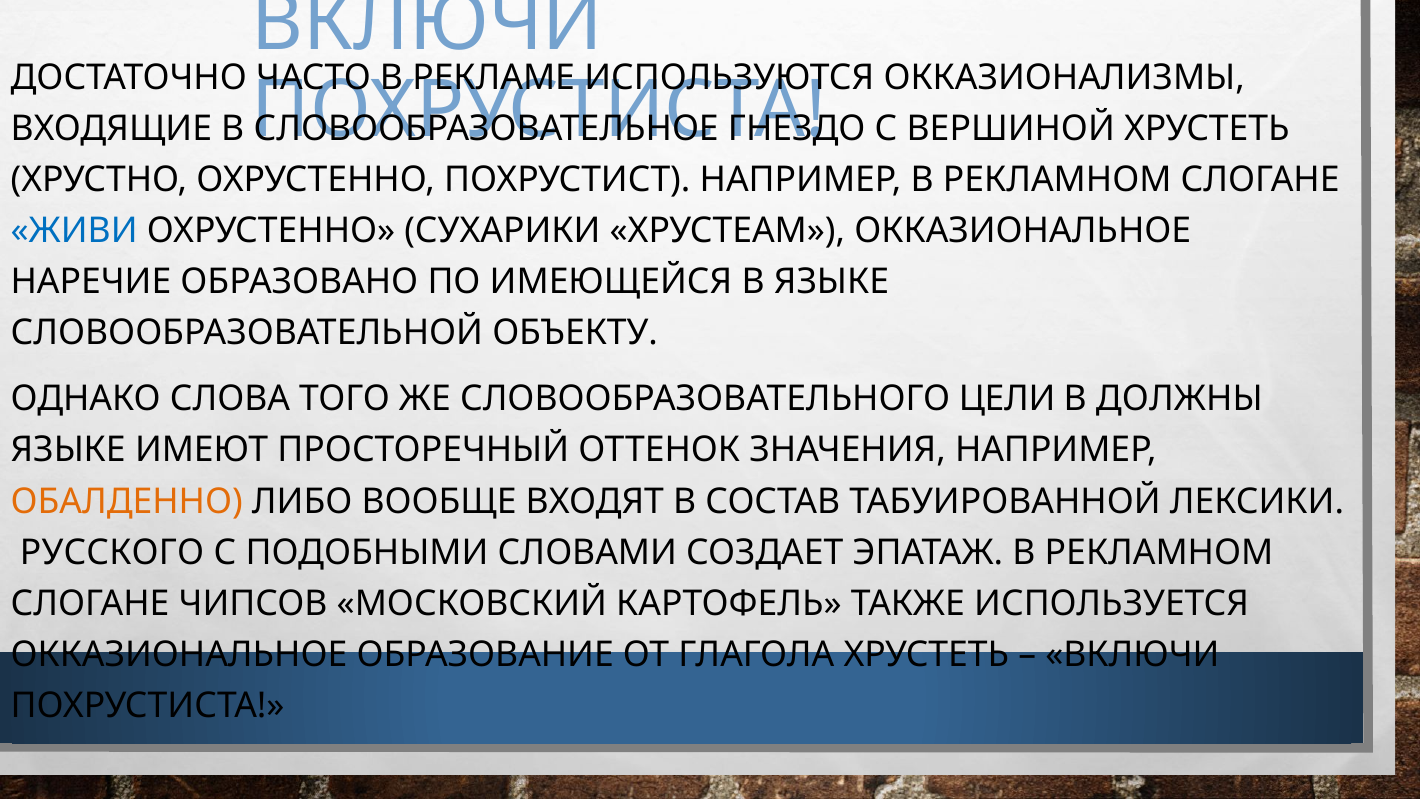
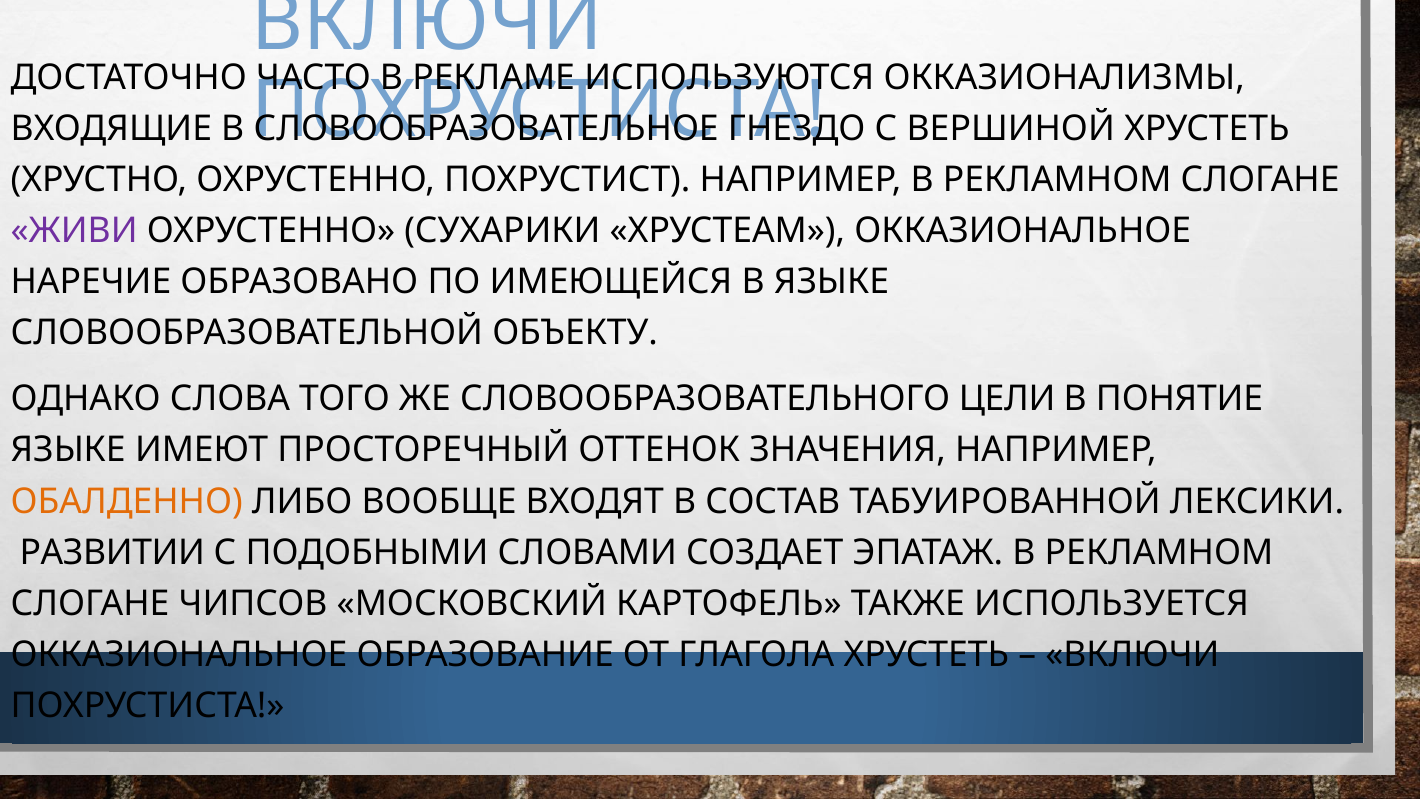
ЖИВИ colour: blue -> purple (74, 231)
ДОЛЖНЫ: ДОЛЖНЫ -> ПОНЯТИЕ (1179, 399)
РУССКОГО: РУССКОГО -> РАЗВИТИИ (112, 552)
